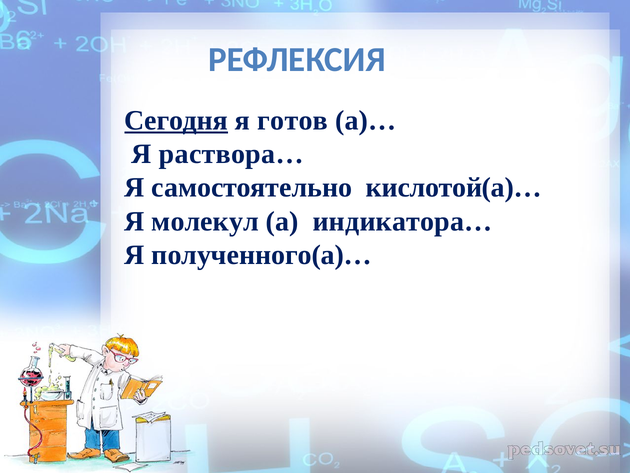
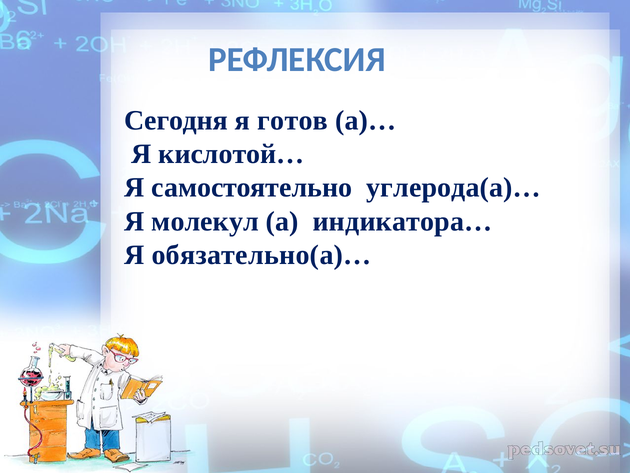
Сегодня underline: present -> none (176, 120)
раствора…: раствора… -> кислотой… (231, 154)
кислотой(а)…: кислотой(а)… -> углерода(а)… (454, 188)
полученного(а)…: полученного(а)… -> обязательно(а)… (262, 255)
